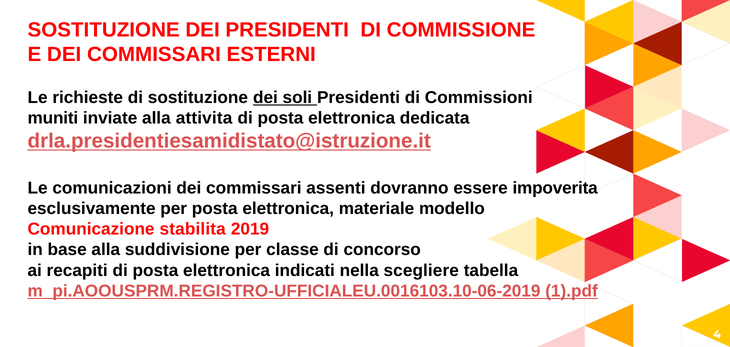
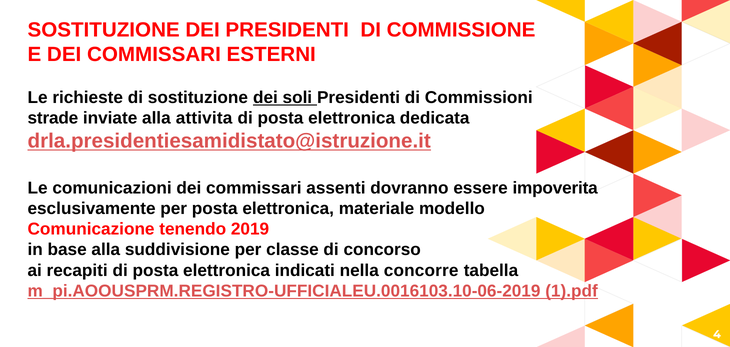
muniti: muniti -> strade (53, 118)
stabilita: stabilita -> tenendo (193, 230)
scegliere: scegliere -> concorre (421, 271)
